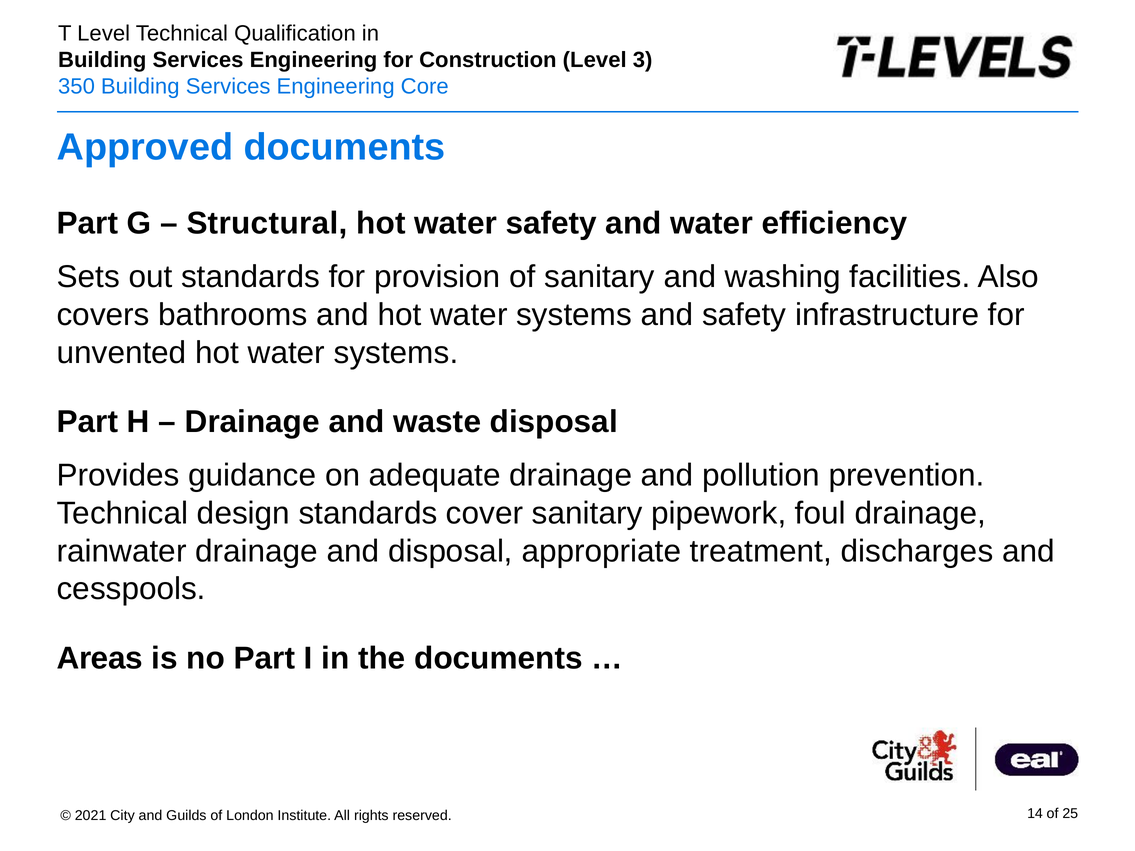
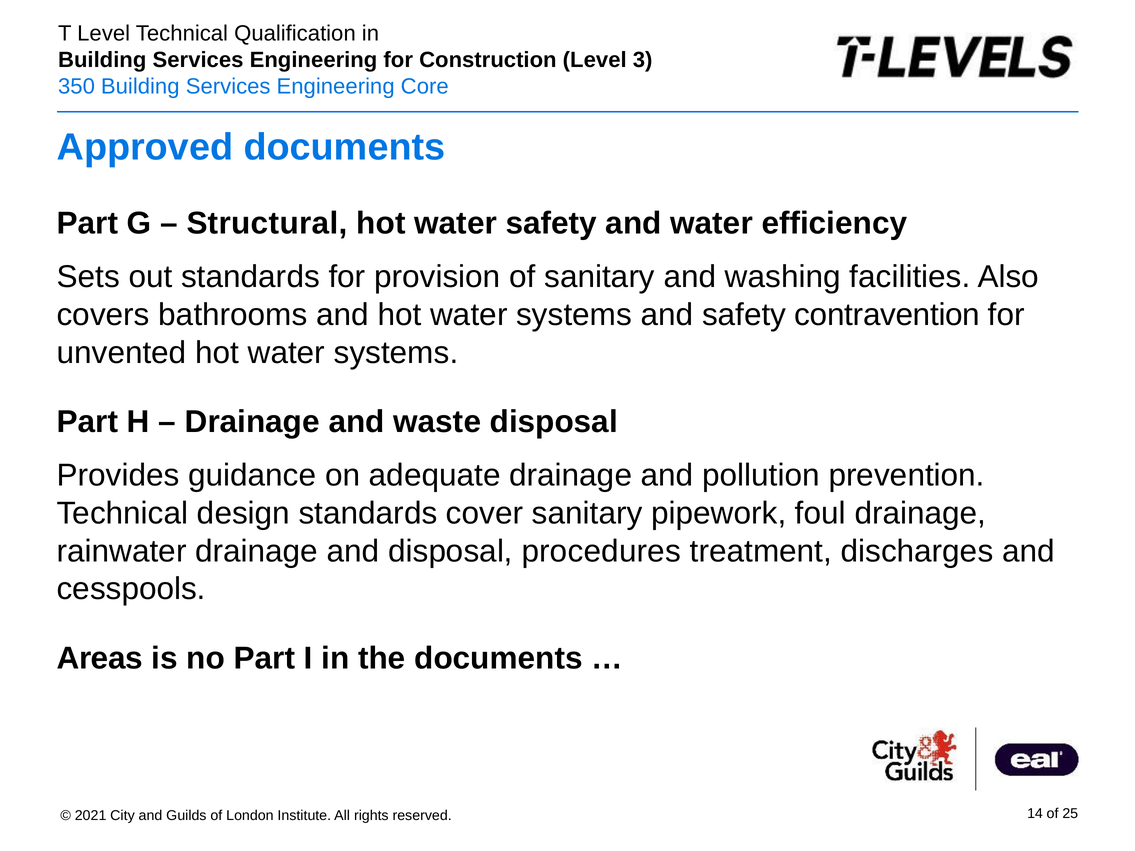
infrastructure: infrastructure -> contravention (887, 315)
appropriate: appropriate -> procedures (601, 551)
